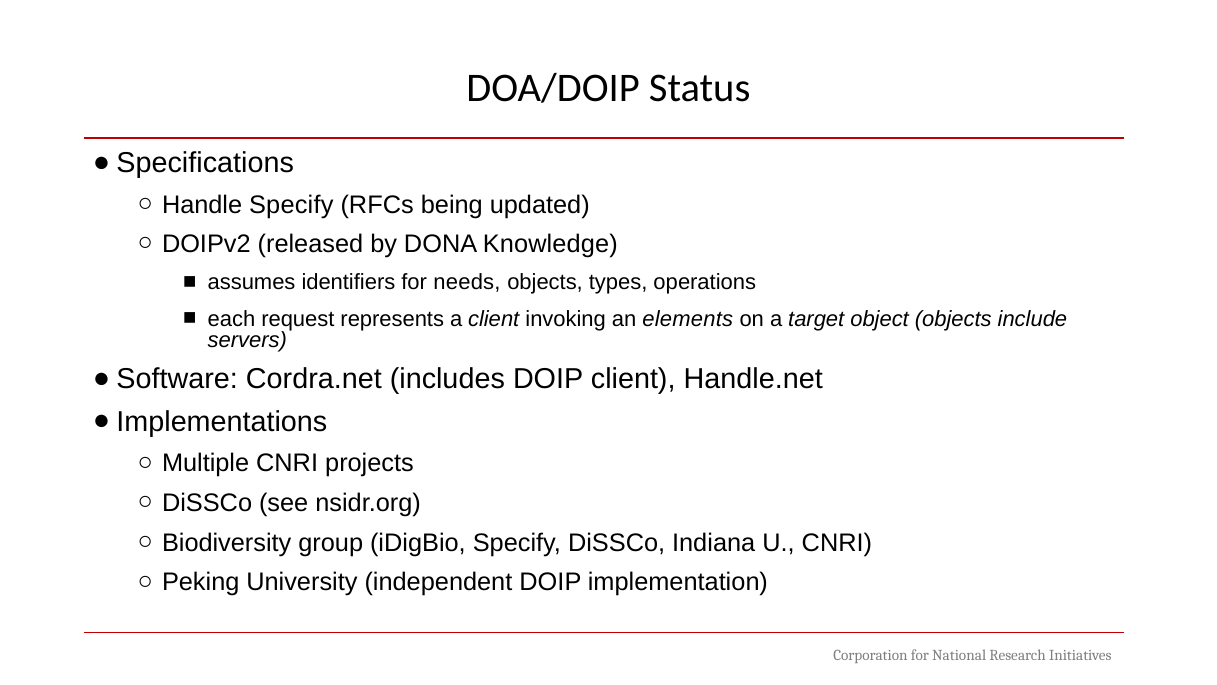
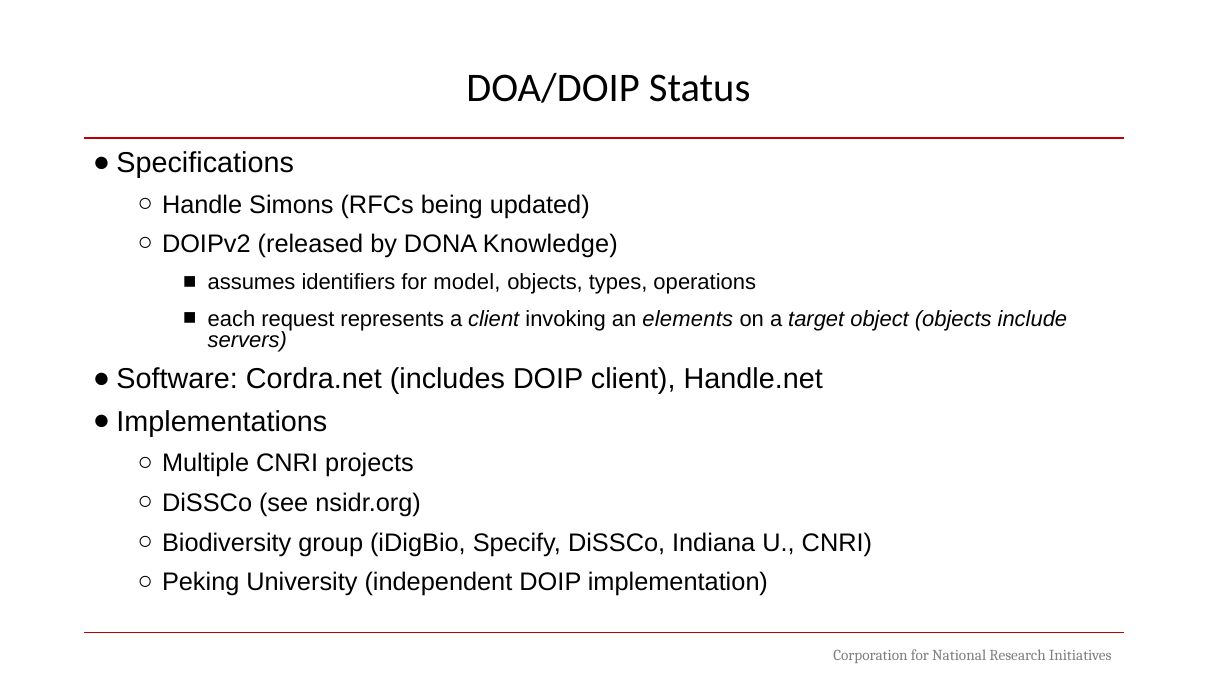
Handle Specify: Specify -> Simons (291, 205)
needs: needs -> model (467, 282)
